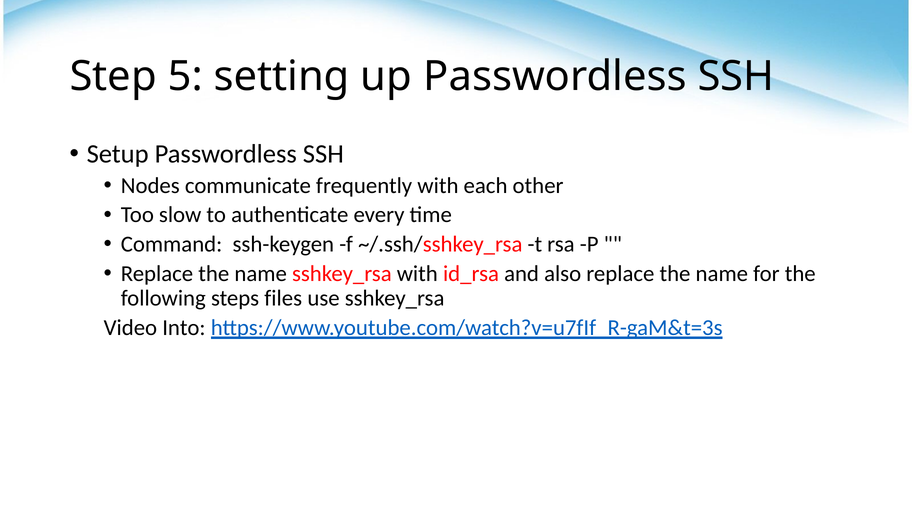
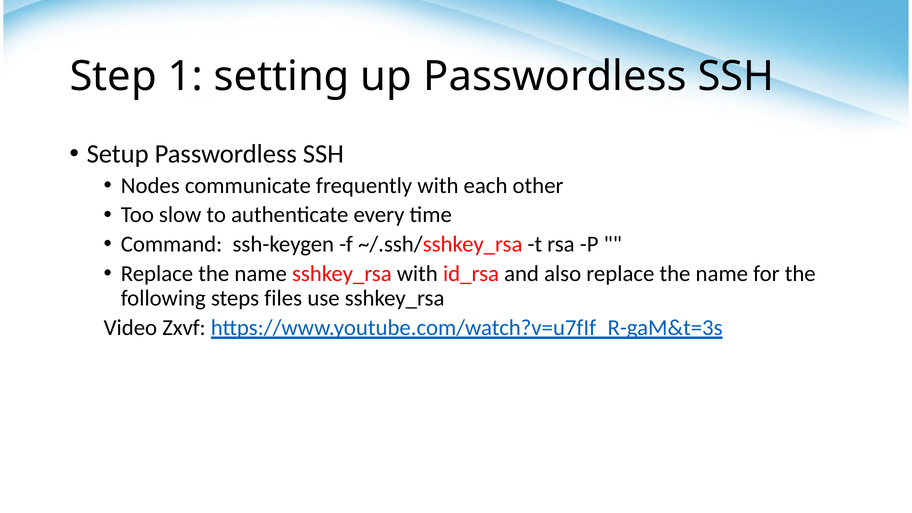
5: 5 -> 1 (185, 77)
Into: Into -> Zxvf (184, 328)
